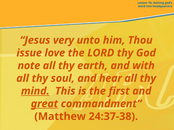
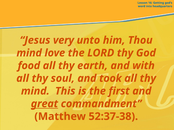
issue: issue -> mind (29, 53)
note: note -> food (29, 66)
hear: hear -> took (110, 79)
mind underline: present -> none (35, 91)
24:37-38: 24:37-38 -> 52:37-38 (113, 117)
